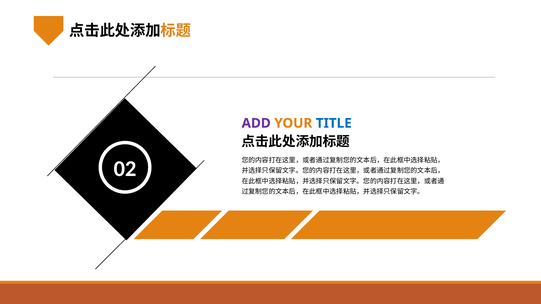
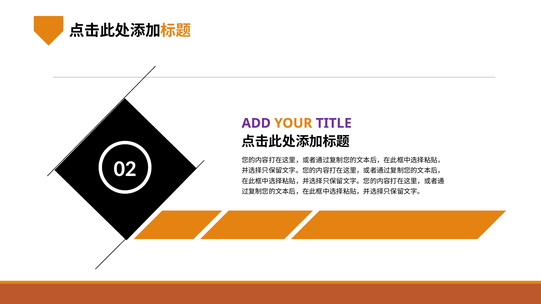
TITLE colour: blue -> purple (334, 123)
